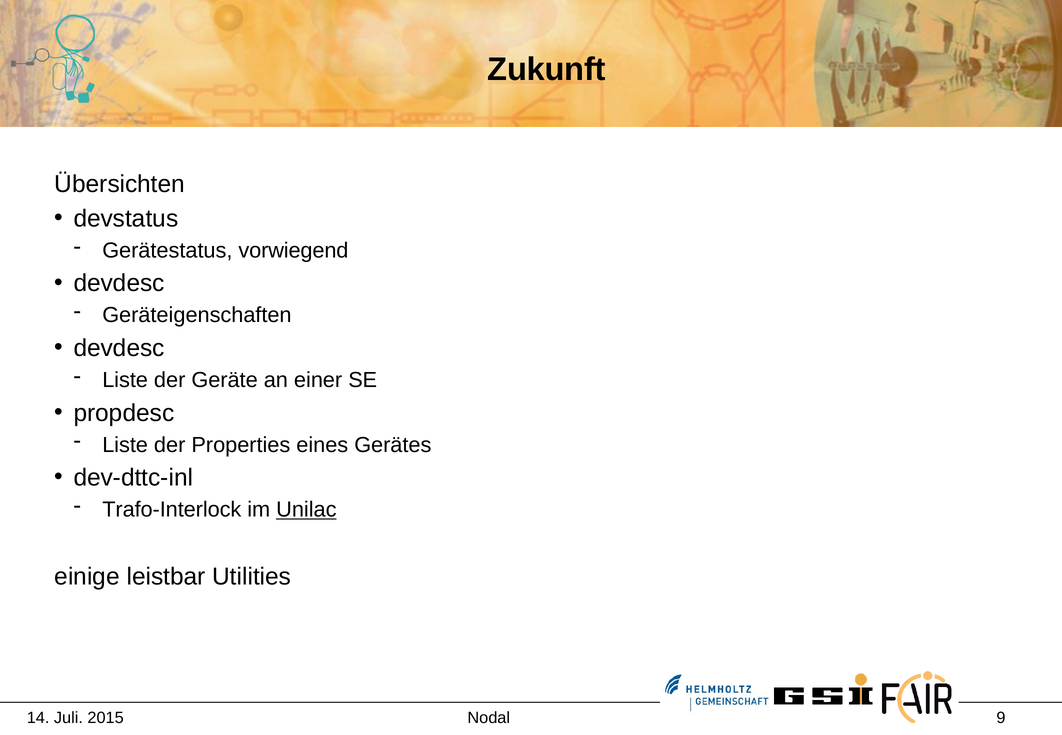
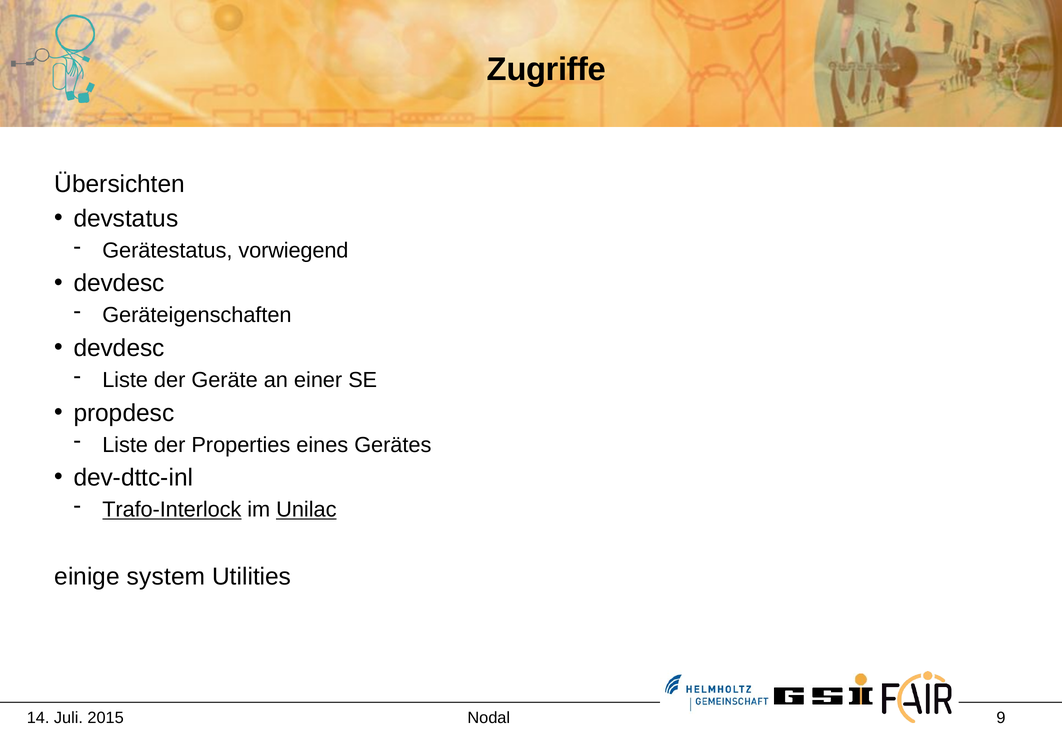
Zukunft: Zukunft -> Zugriffe (547, 69)
Trafo-Interlock underline: none -> present (172, 510)
leistbar: leistbar -> system (166, 577)
